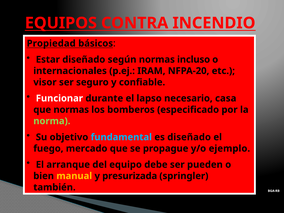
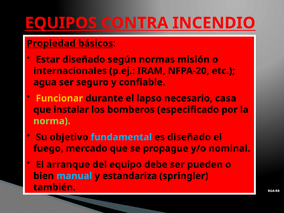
incluso: incluso -> misión (193, 60)
visor: visor -> agua (45, 82)
Funcionar colour: white -> yellow (59, 98)
que normas: normas -> instalar (71, 110)
ejemplo: ejemplo -> nominal (229, 149)
manual colour: yellow -> light blue (74, 176)
presurizada: presurizada -> estandariza (130, 176)
